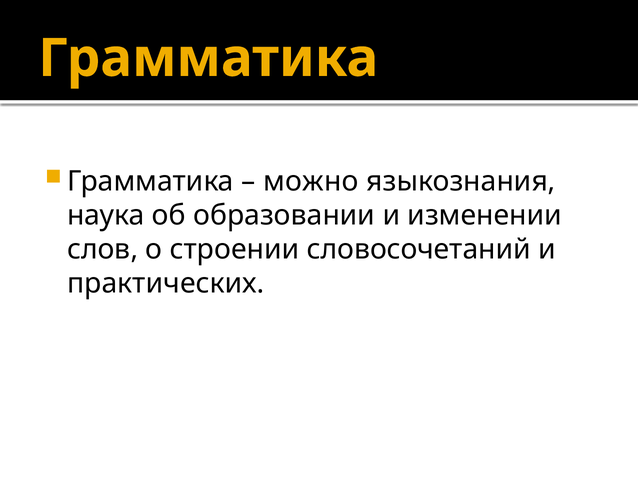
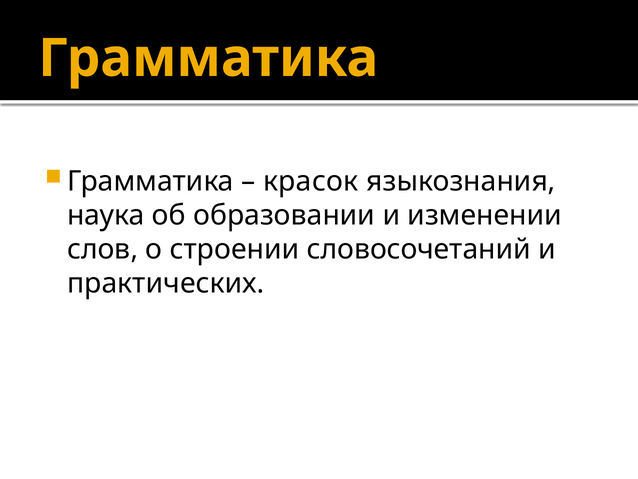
можно: можно -> красок (311, 181)
